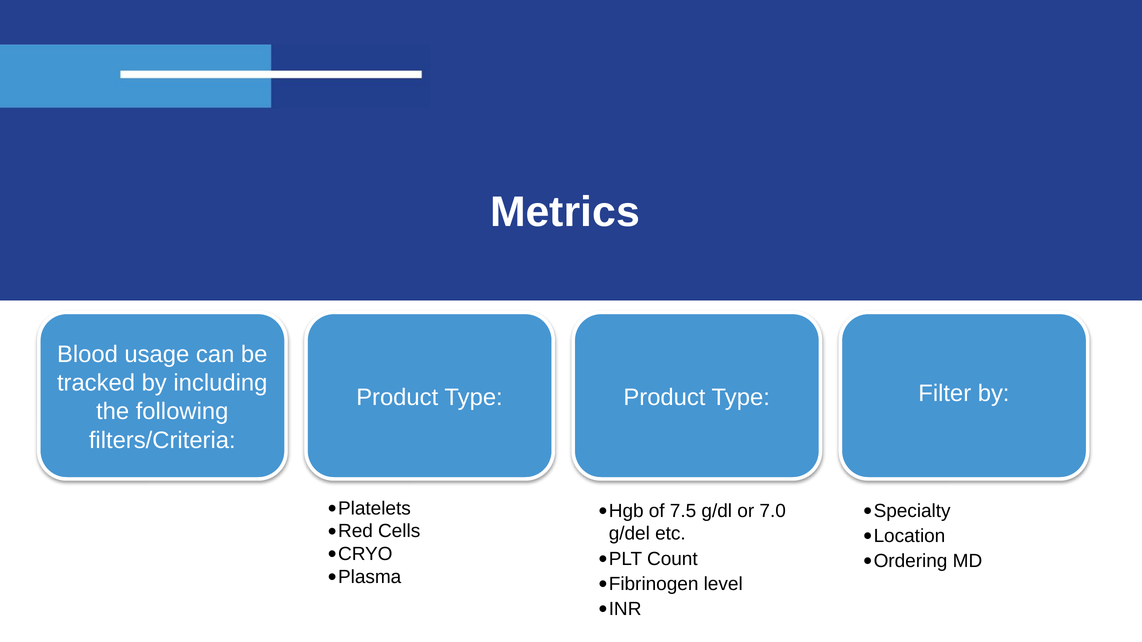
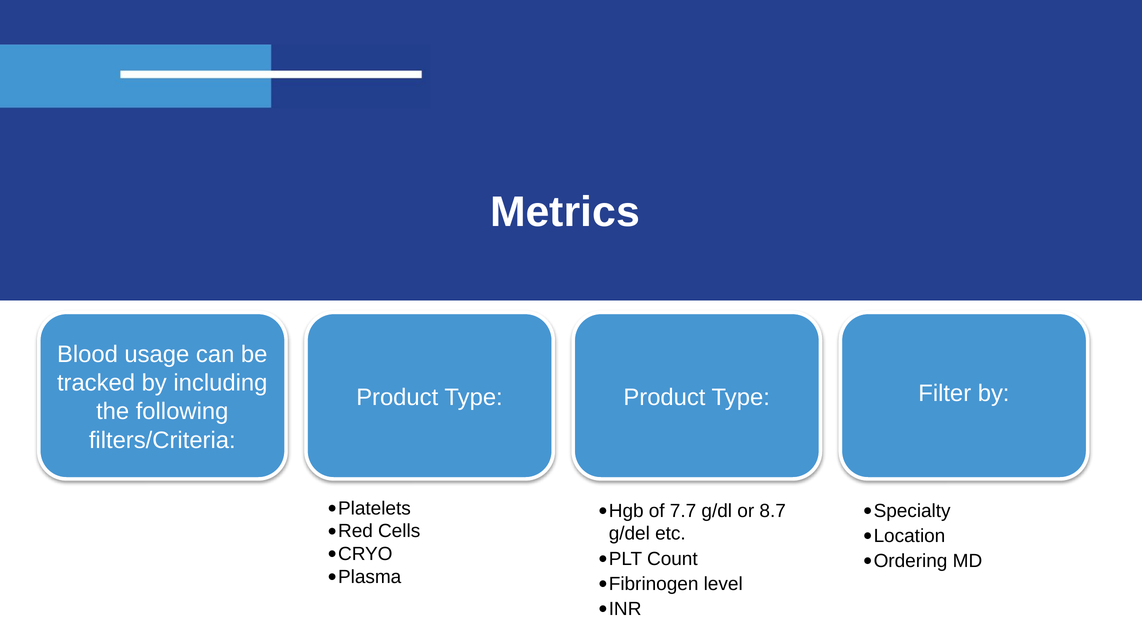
7.5: 7.5 -> 7.7 (683, 511)
7.0: 7.0 -> 8.7 (773, 511)
